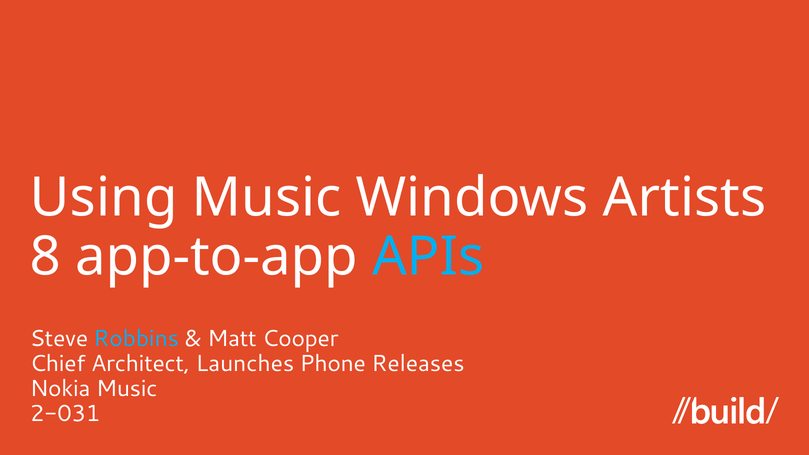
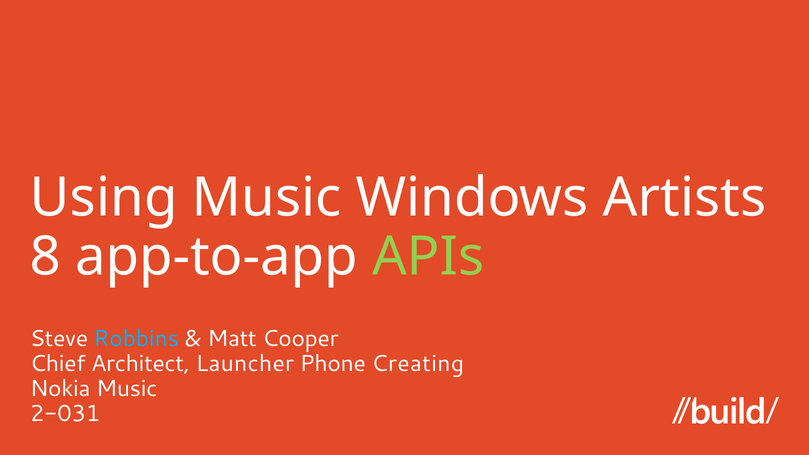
APIs colour: light blue -> light green (428, 257)
Launches: Launches -> Launcher (245, 364)
Releases: Releases -> Creating (418, 364)
